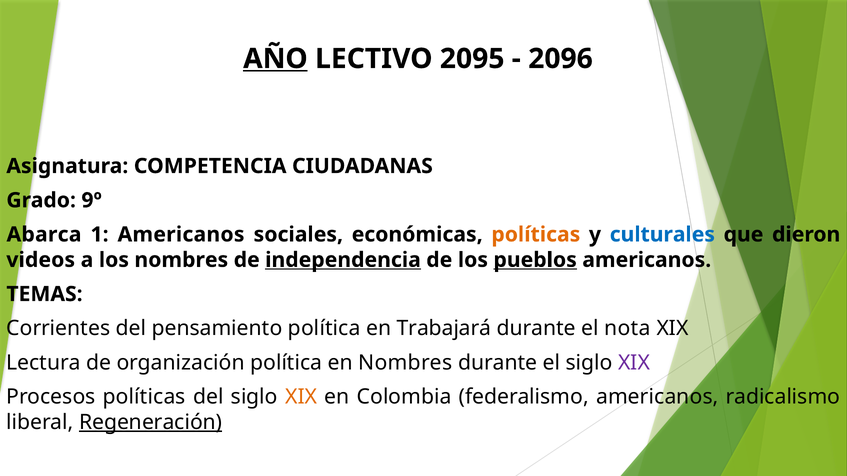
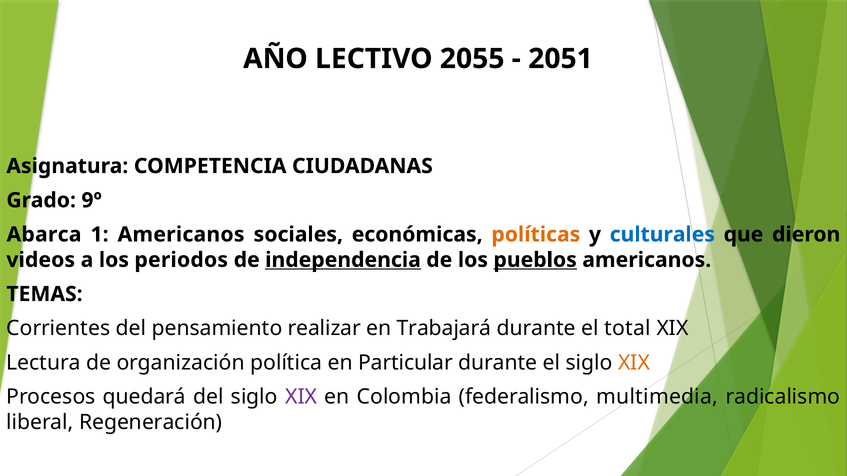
AÑO underline: present -> none (275, 59)
2095: 2095 -> 2055 (472, 59)
2096: 2096 -> 2051 (561, 59)
los nombres: nombres -> periodos (181, 260)
pensamiento política: política -> realizar (324, 329)
nota: nota -> total (628, 329)
en Nombres: Nombres -> Particular (406, 363)
XIX colour: purple -> orange (634, 363)
Procesos políticas: políticas -> quedará (144, 397)
XIX colour: orange -> purple (301, 397)
federalismo americanos: americanos -> multimedia (657, 397)
Regeneración underline: present -> none (151, 422)
